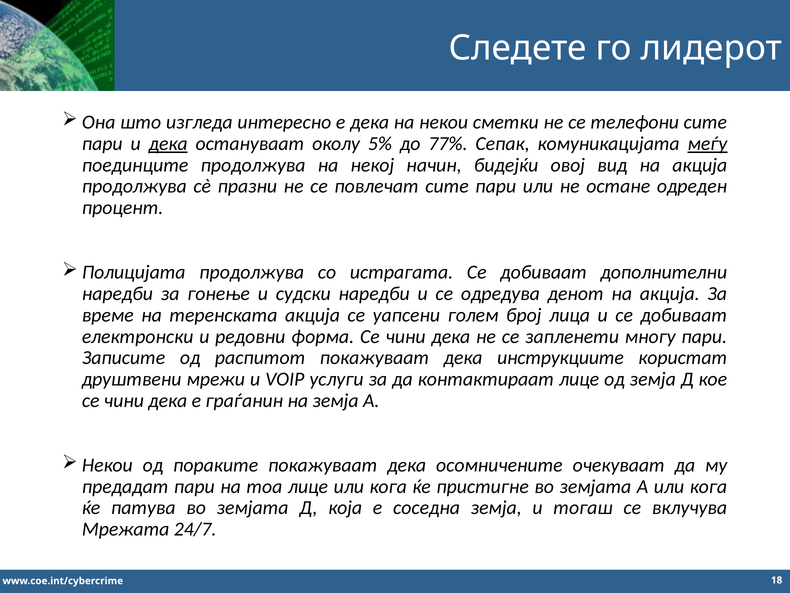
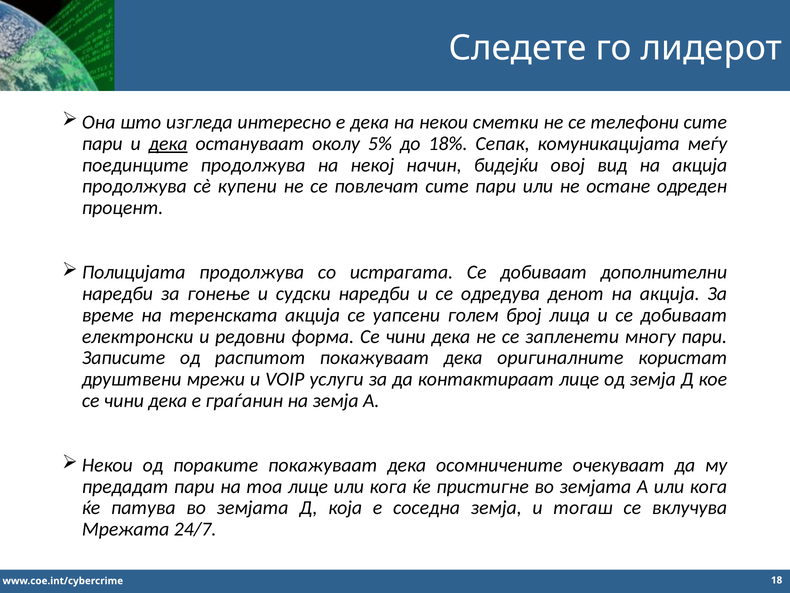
77%: 77% -> 18% (448, 144)
меѓу underline: present -> none (707, 144)
празни: празни -> купени (247, 186)
инструкциите: инструкциите -> оригиналните (560, 358)
